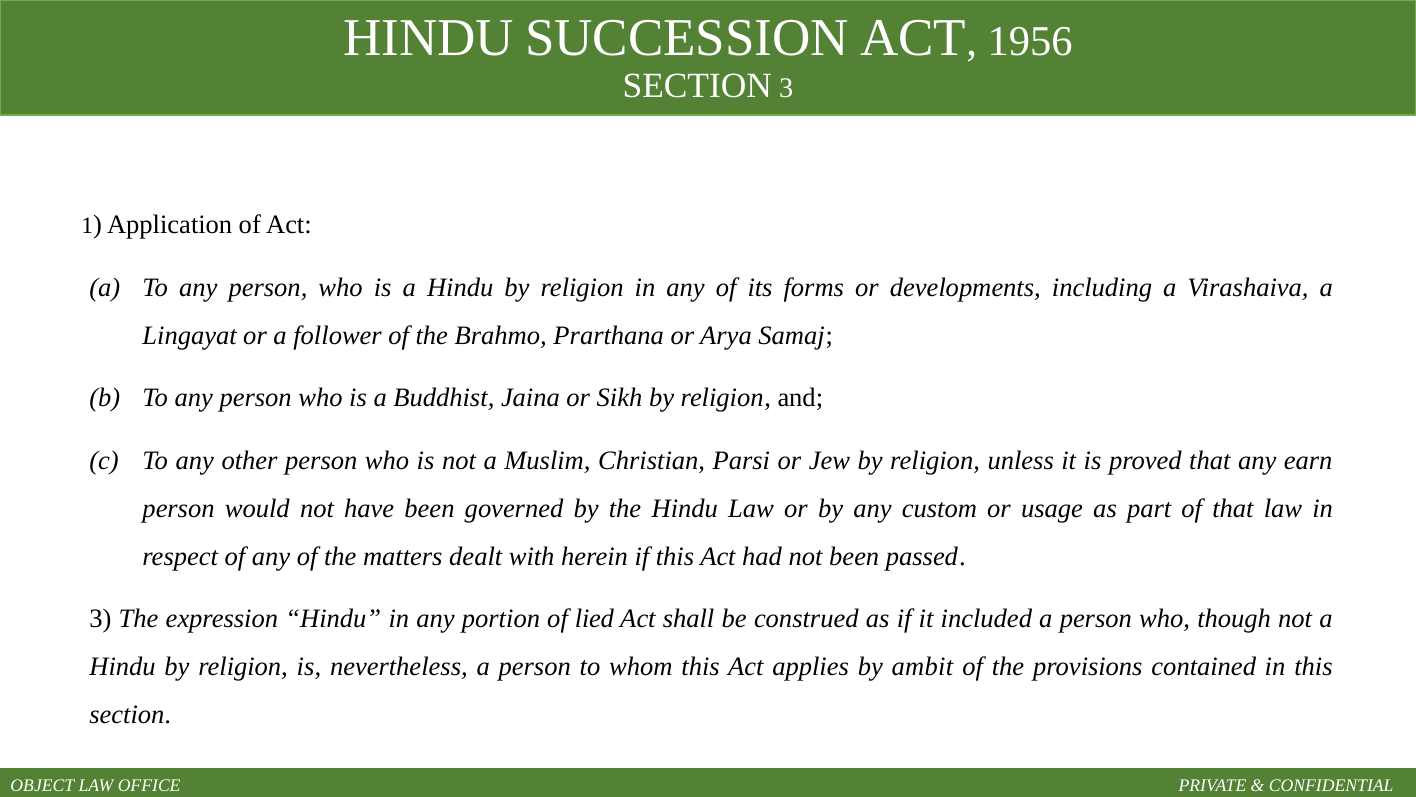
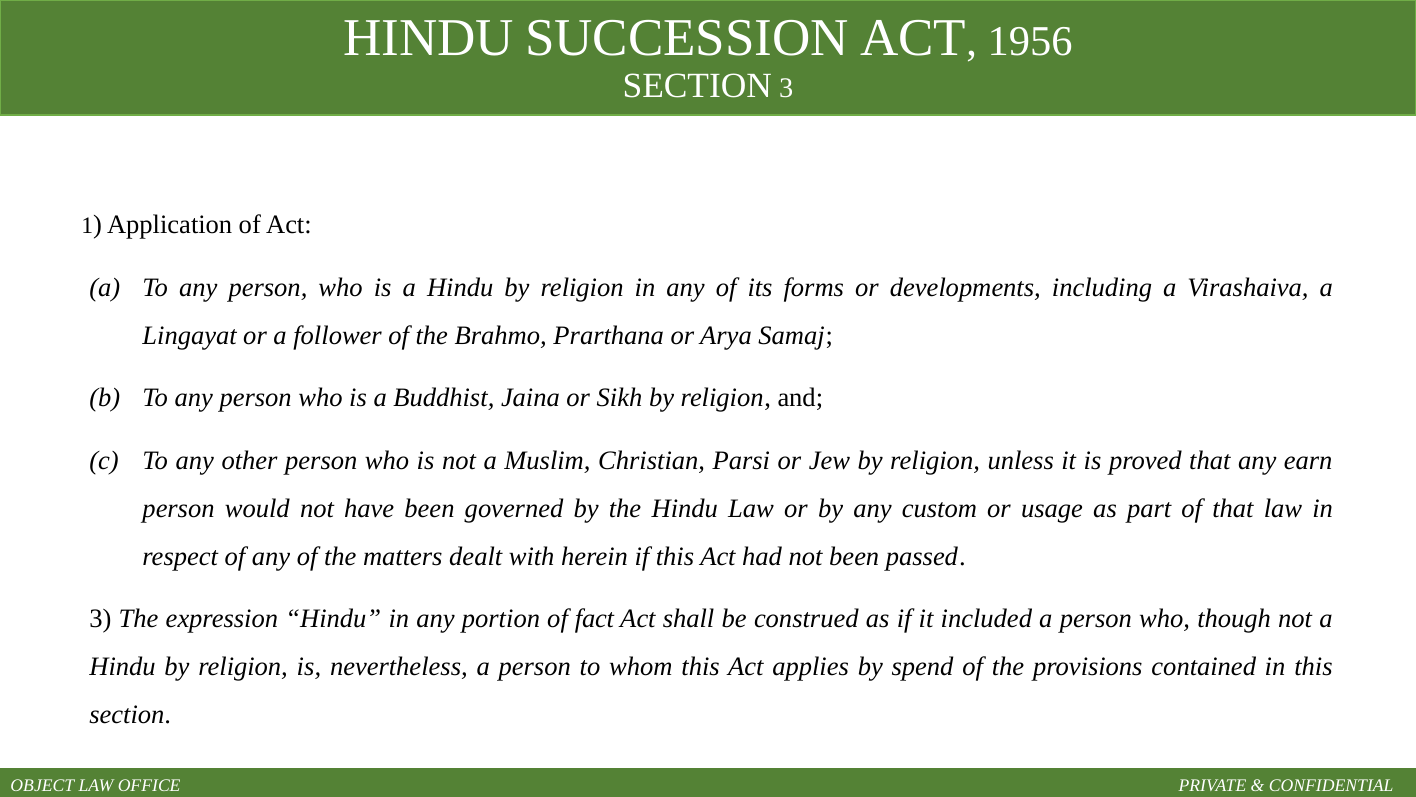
lied: lied -> fact (594, 618)
ambit: ambit -> spend (923, 666)
